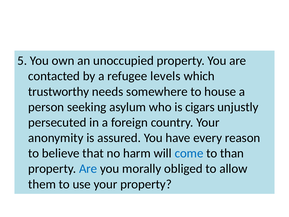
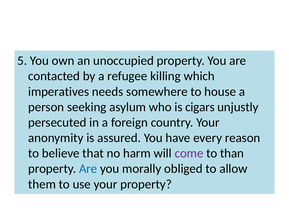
levels: levels -> killing (165, 76)
trustworthy: trustworthy -> imperatives (59, 91)
come colour: blue -> purple (189, 153)
